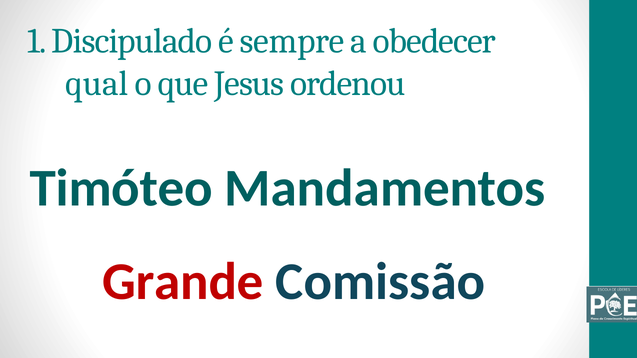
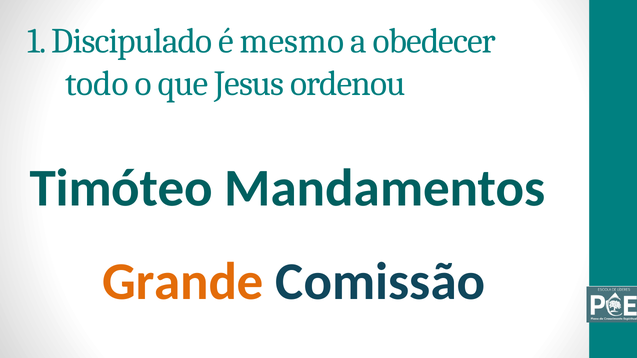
sempre: sempre -> mesmo (292, 41)
qual: qual -> todo (97, 84)
Grande colour: red -> orange (183, 282)
